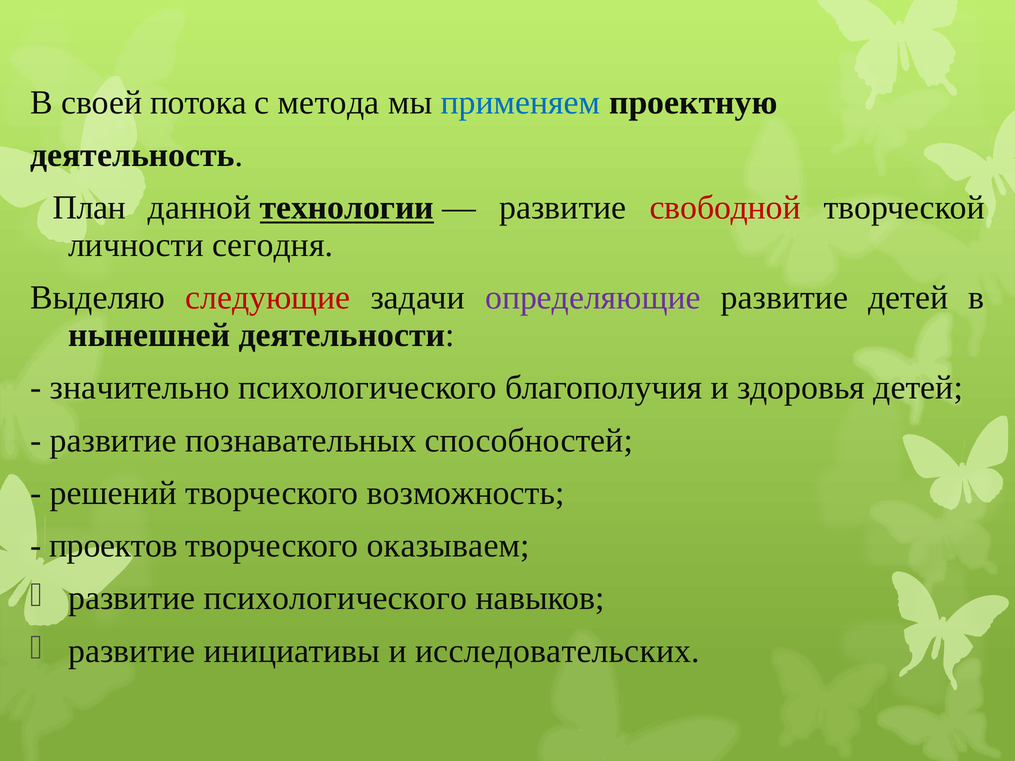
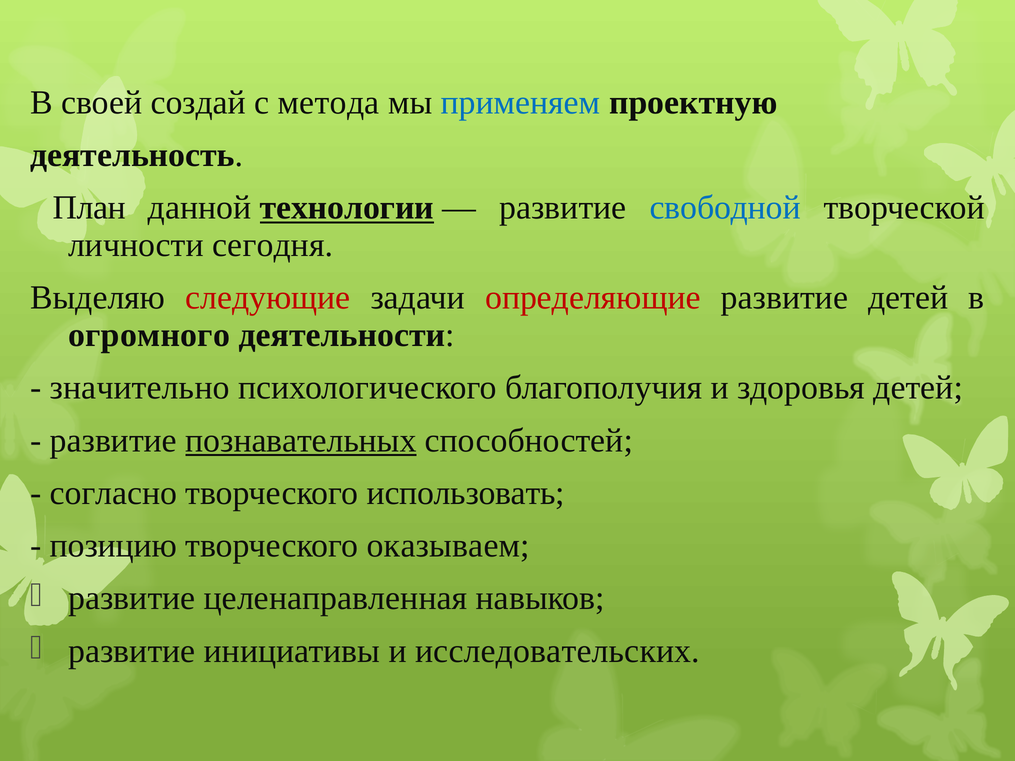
потока: потока -> создай (198, 103)
свободной colour: red -> blue (725, 208)
определяющие colour: purple -> red (593, 298)
нынешней: нынешней -> огромного (149, 335)
познавательных underline: none -> present (301, 441)
решений: решений -> согласно (113, 493)
возможность: возможность -> использовать (466, 493)
проектов: проектов -> позицию (113, 546)
развитие психологического: психологического -> целенаправленная (336, 598)
